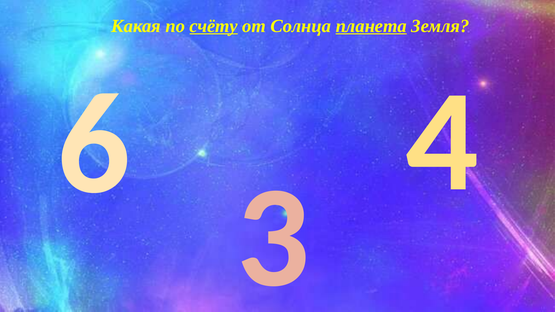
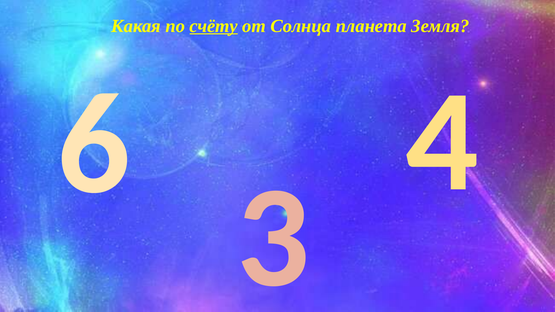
планета underline: present -> none (371, 26)
